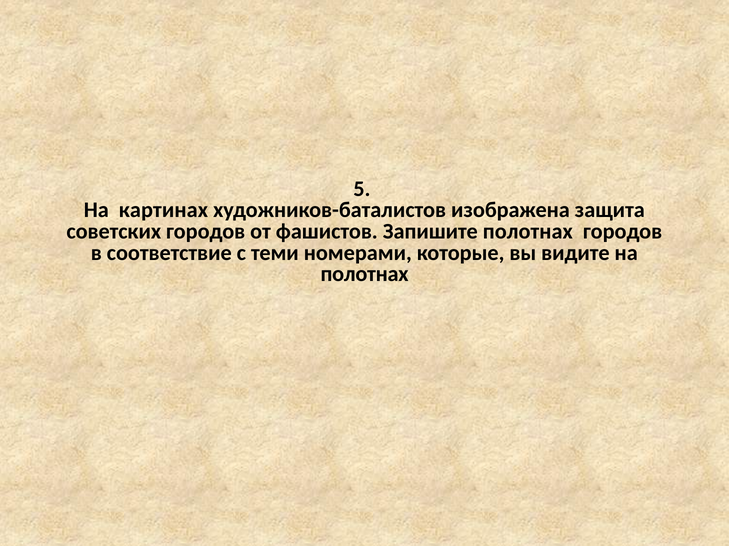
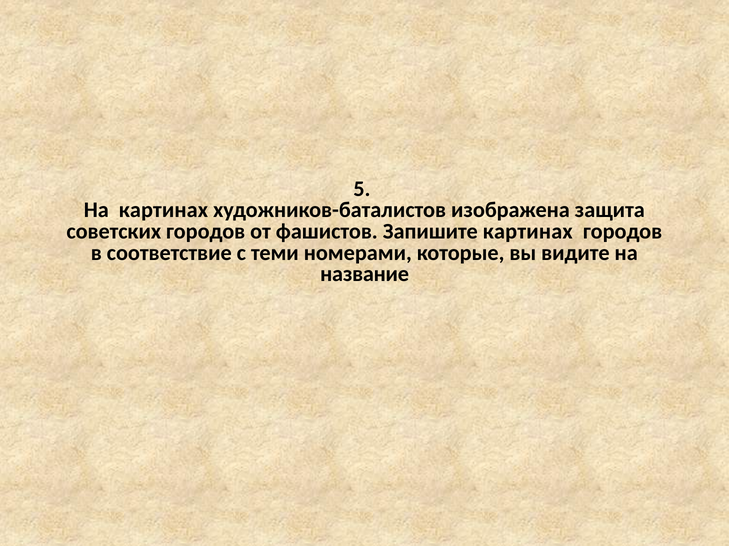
Запишите полотнах: полотнах -> картинах (528, 232)
полотнах: полотнах -> название (365, 275)
